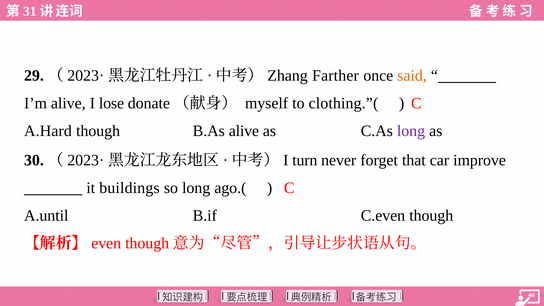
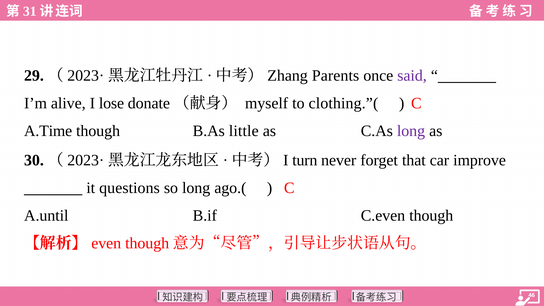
Farther: Farther -> Parents (336, 75)
said colour: orange -> purple (412, 75)
A.Hard: A.Hard -> A.Time (48, 131)
B.As alive: alive -> little (244, 131)
buildings: buildings -> questions (129, 188)
